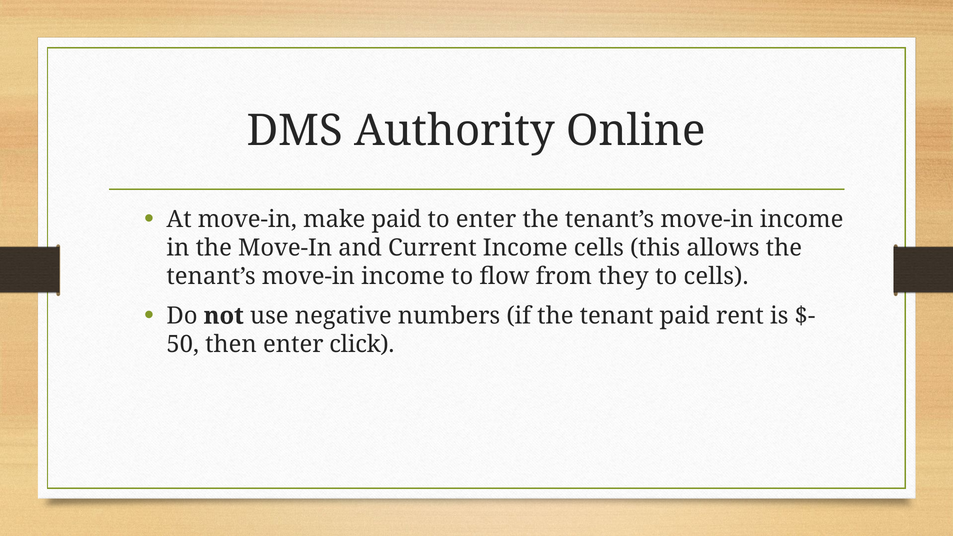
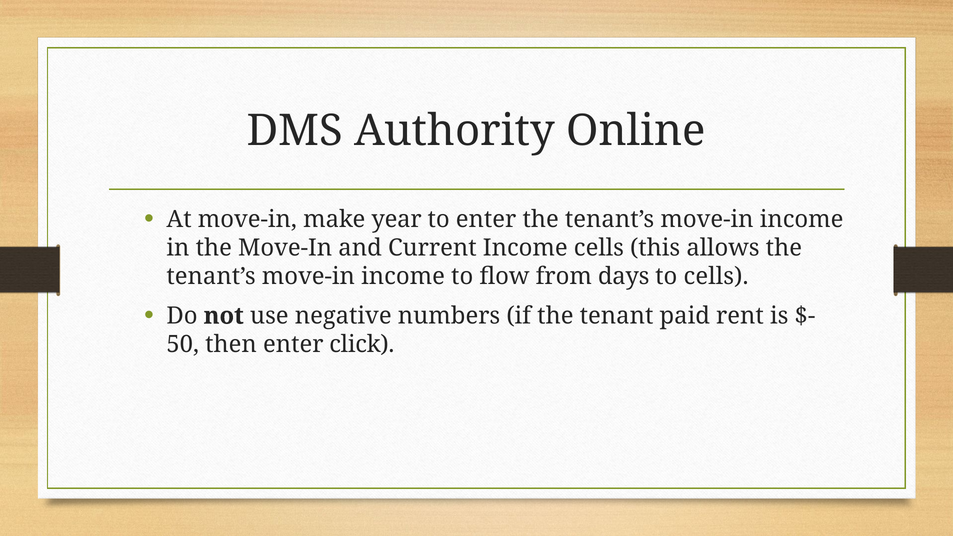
make paid: paid -> year (397, 219)
they: they -> days (624, 277)
